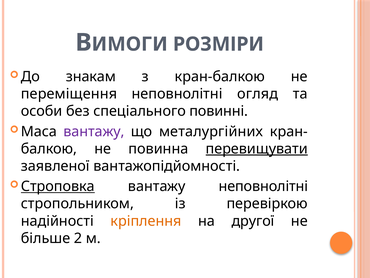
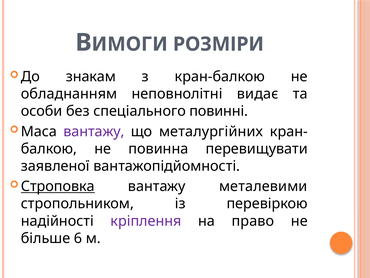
переміщення: переміщення -> обладнанням (69, 94)
огляд: огляд -> видає (258, 94)
перевищувати underline: present -> none (257, 149)
вантажу неповнолітні: неповнолітні -> металевими (263, 186)
кріплення colour: orange -> purple (146, 221)
другої: другої -> право (253, 221)
2: 2 -> 6 (78, 238)
